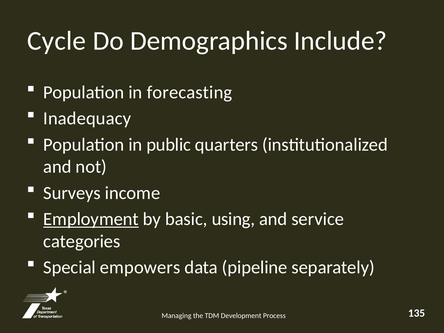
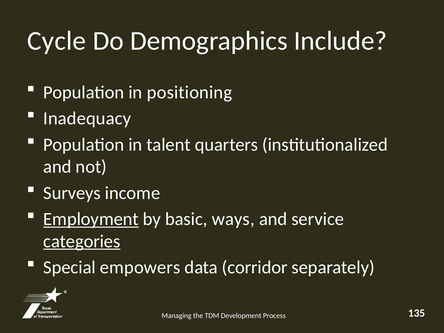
forecasting: forecasting -> positioning (190, 92)
public: public -> talent (169, 145)
using: using -> ways (233, 219)
categories underline: none -> present (82, 241)
pipeline: pipeline -> corridor (255, 267)
